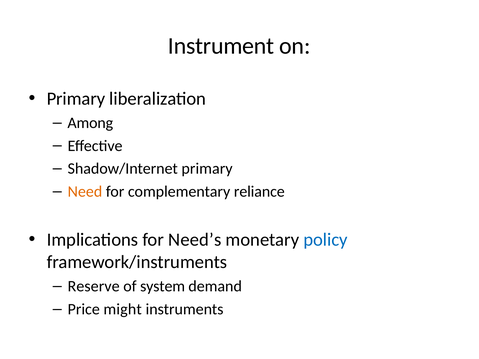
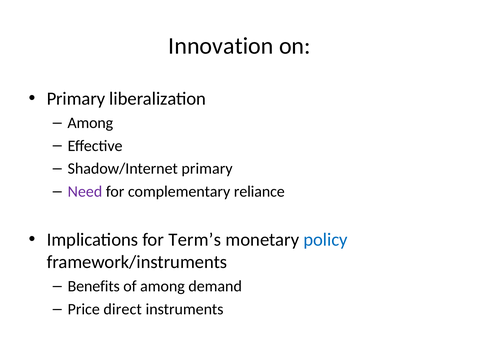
Instrument: Instrument -> Innovation (221, 46)
Need colour: orange -> purple (85, 192)
Need’s: Need’s -> Term’s (195, 240)
Reserve: Reserve -> Benefits (94, 286)
of system: system -> among (162, 286)
might: might -> direct (123, 309)
